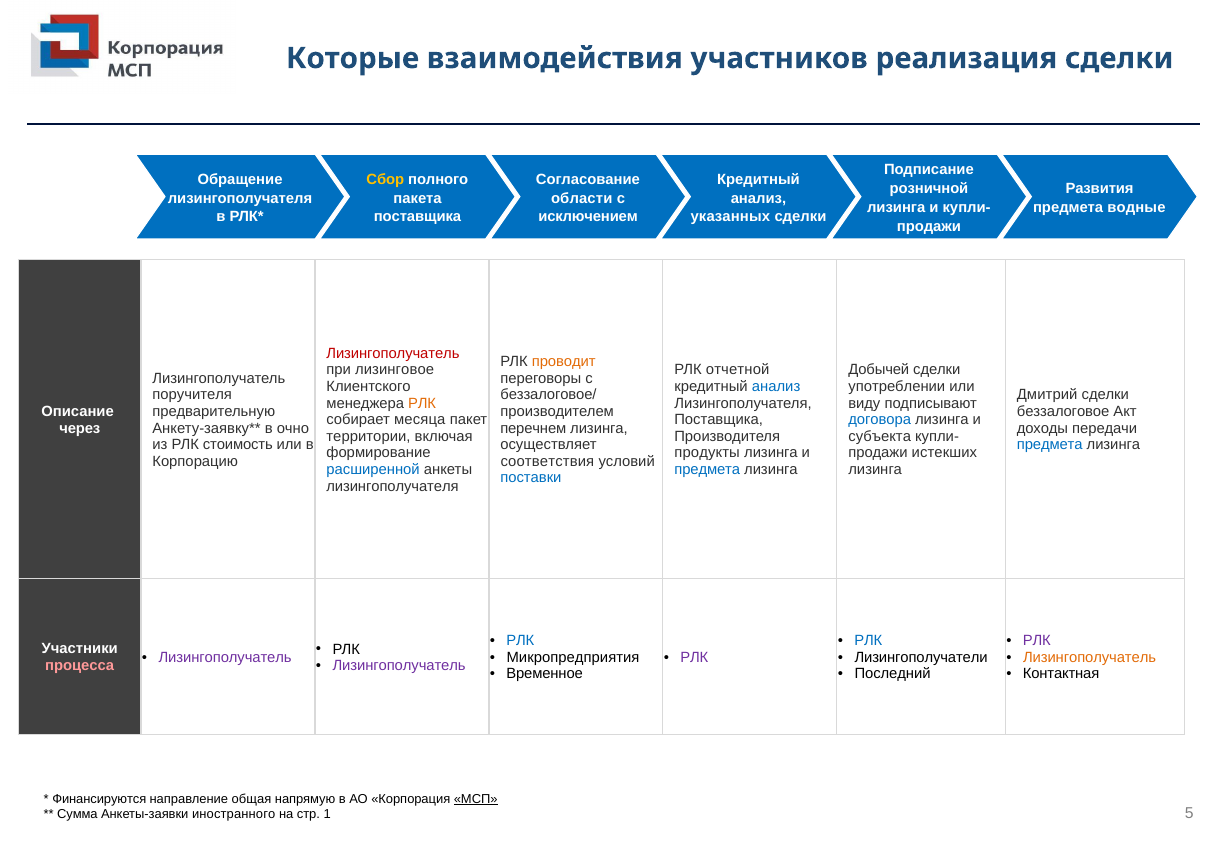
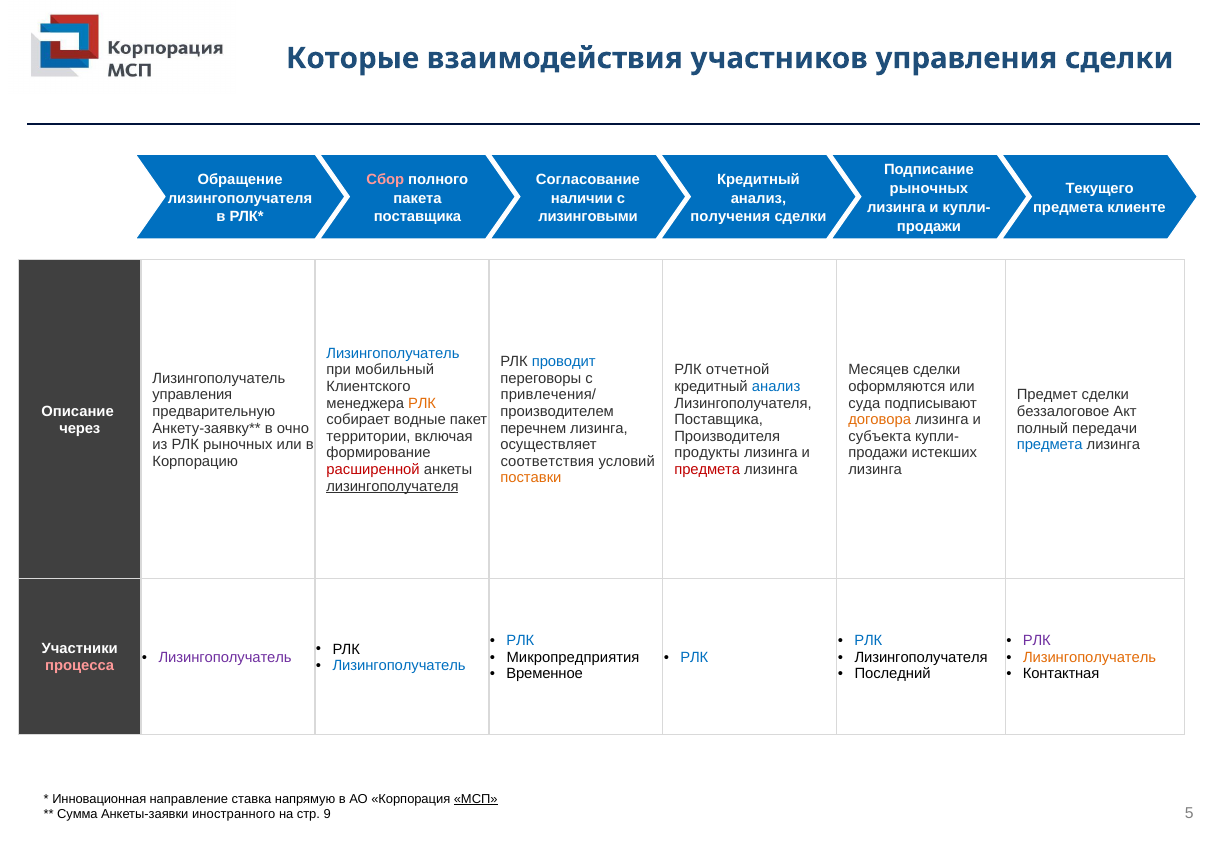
участников реализация: реализация -> управления (966, 58)
Сбор colour: yellow -> pink (385, 179)
розничной: розничной -> рыночных (929, 189)
Развития: Развития -> Текущего (1100, 189)
области: области -> наличии (582, 198)
водные: водные -> клиенте (1137, 208)
исключением: исключением -> лизинговыми (588, 217)
указанных: указанных -> получения (730, 217)
Лизингополучатель colour: red -> blue (393, 354)
проводит colour: orange -> blue (564, 362)
лизинговое: лизинговое -> мобильный (395, 370)
Добычей: Добычей -> Месяцев (879, 370)
употреблении: употреблении -> оформляются (897, 387)
поручителя: поручителя -> управления (192, 395)
беззалоговое/: беззалоговое/ -> привлечения/ (548, 395)
Дмитрий: Дмитрий -> Предмет (1047, 395)
виду: виду -> суда (864, 403)
месяца: месяца -> водные (420, 420)
договора colour: blue -> orange (880, 420)
доходы: доходы -> полный (1042, 428)
РЛК стоимость: стоимость -> рыночных (238, 445)
расширенной colour: blue -> red (373, 470)
предмета colour: blue -> red (707, 470)
поставки colour: blue -> orange (531, 478)
лизингополучателя underline: none -> present (392, 487)
РЛК colour: purple -> blue (694, 658)
Лизингополучатели: Лизингополучатели -> Лизингополучателя (921, 658)
Лизингополучатель colour: purple -> blue (399, 666)
Финансируются: Финансируются -> Инновационная (99, 799)
общая: общая -> ставка (251, 799)
1: 1 -> 9 (327, 815)
